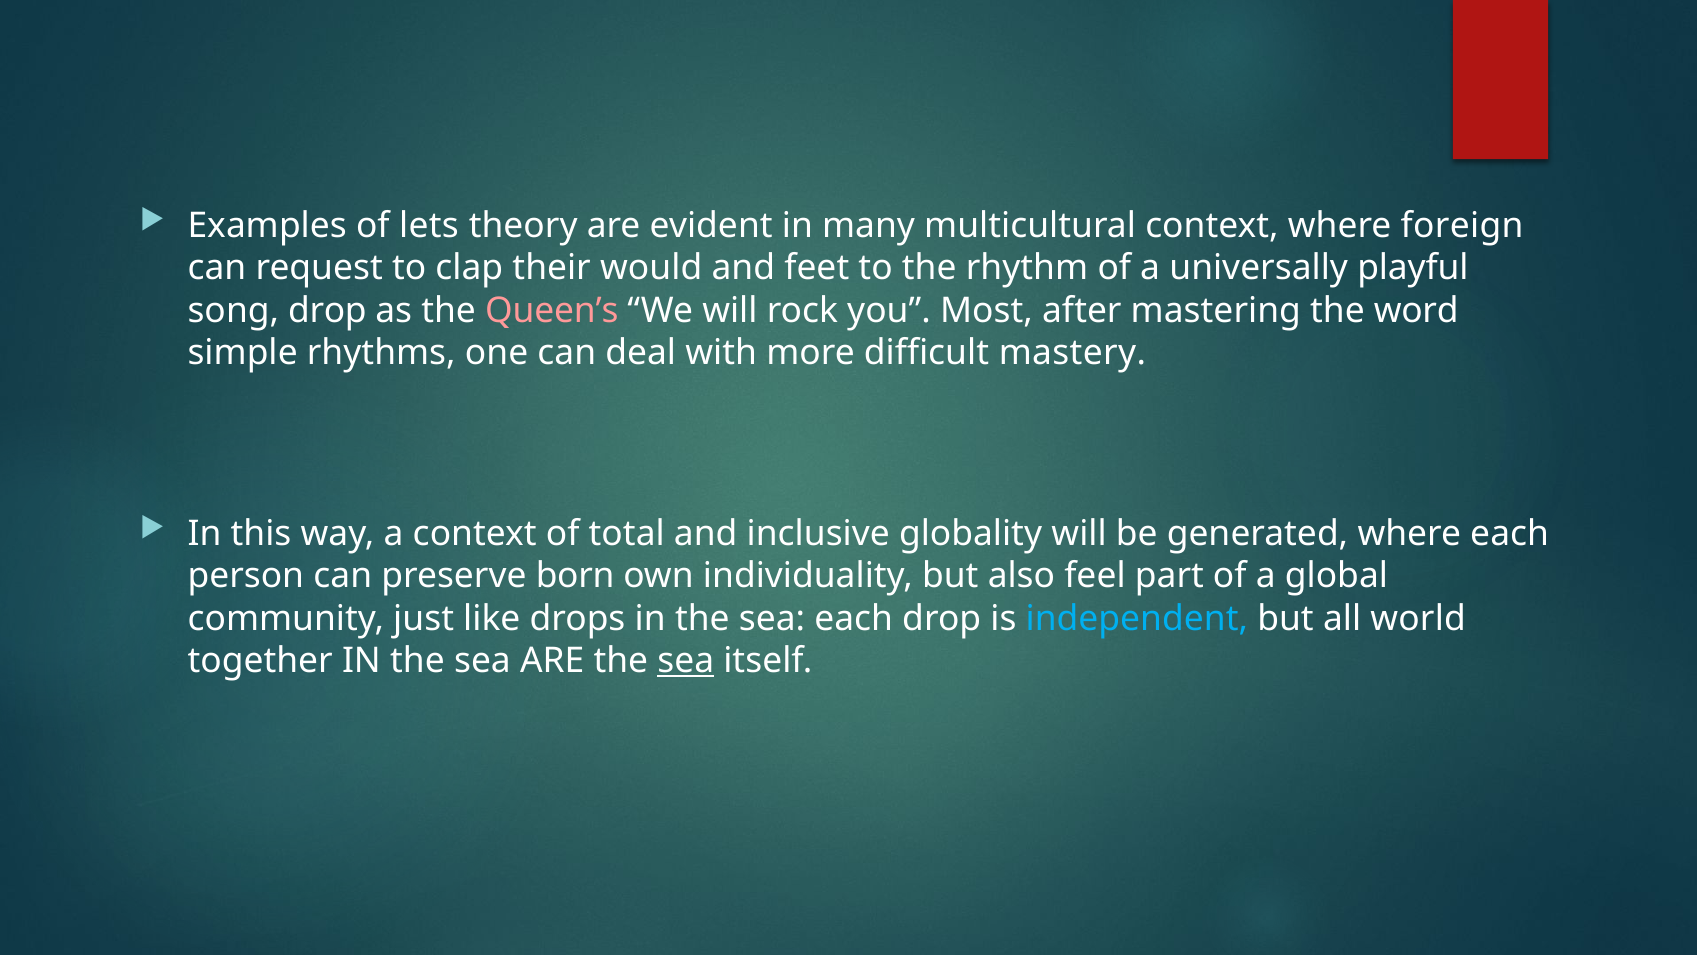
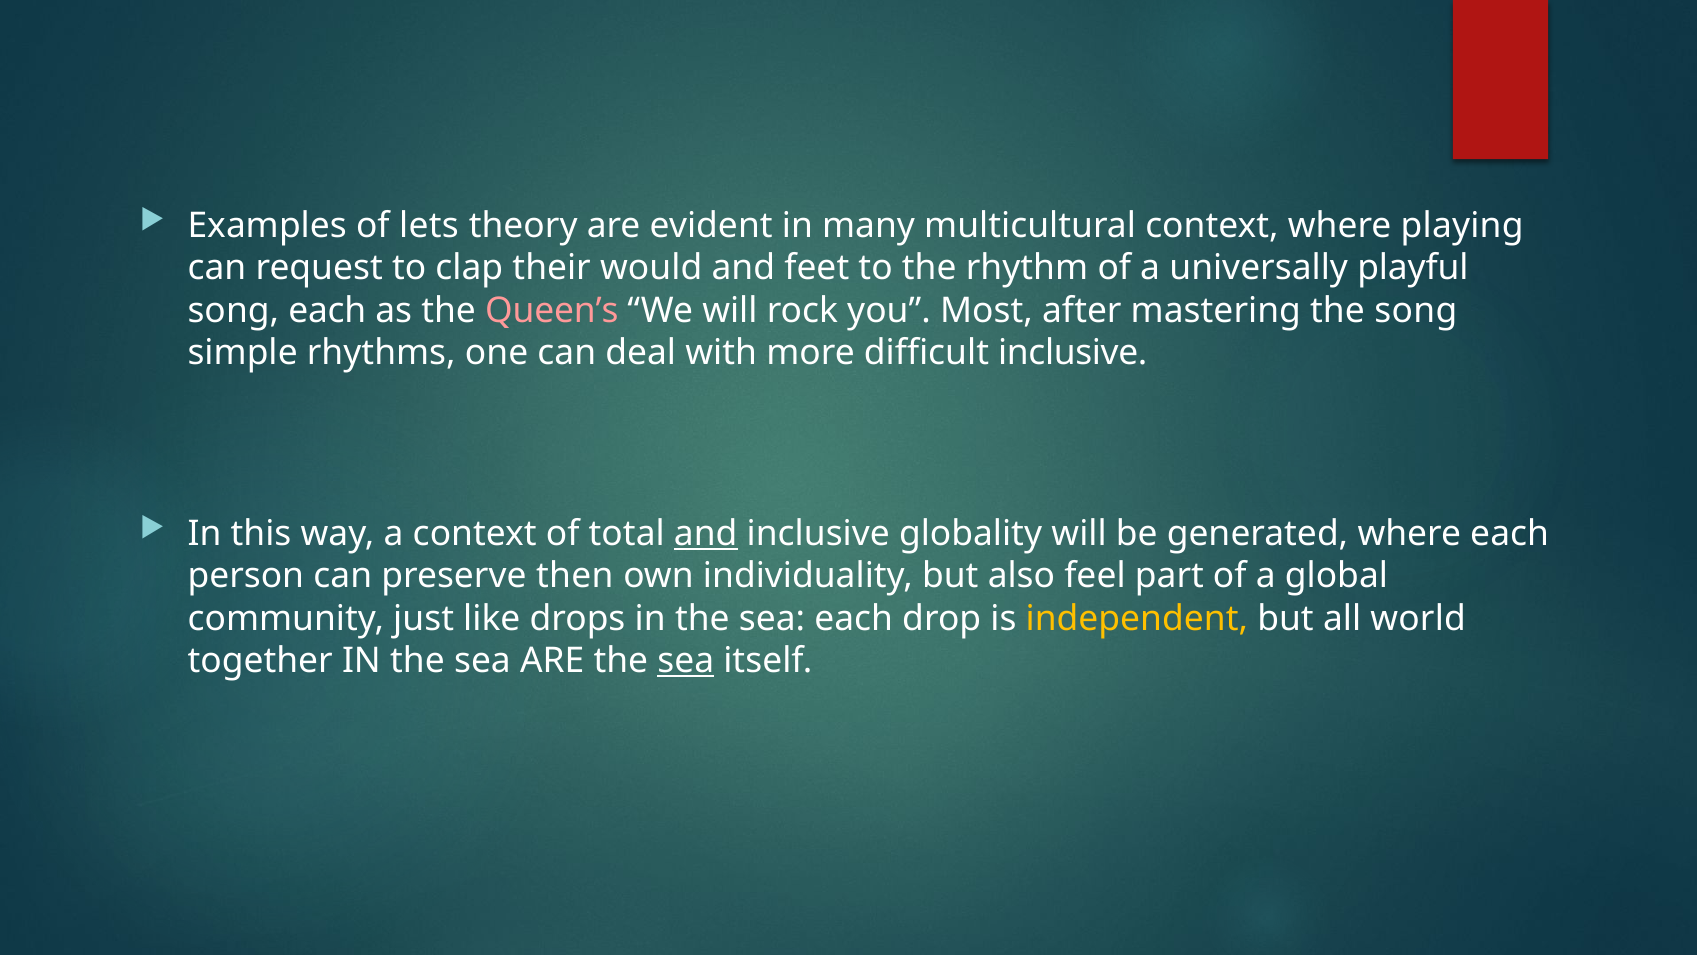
foreign: foreign -> playing (1462, 226)
song drop: drop -> each (327, 310)
the word: word -> song (1416, 310)
difficult mastery: mastery -> inclusive (1073, 353)
and underline: none -> present (706, 533)
born: born -> then (575, 576)
independent colour: light blue -> yellow (1137, 618)
